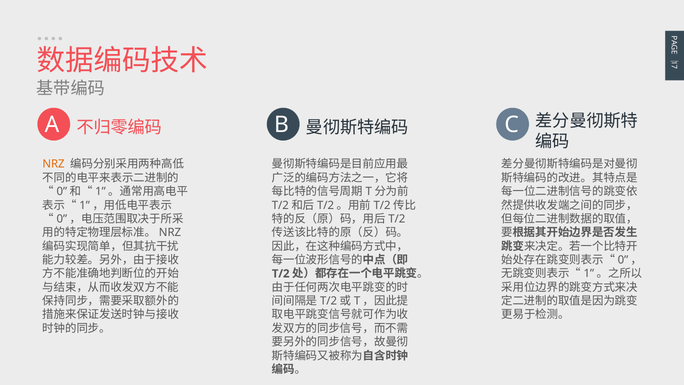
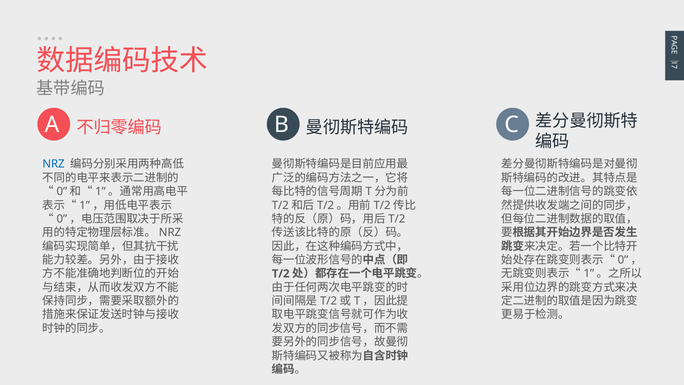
NRZ colour: orange -> blue (54, 164)
